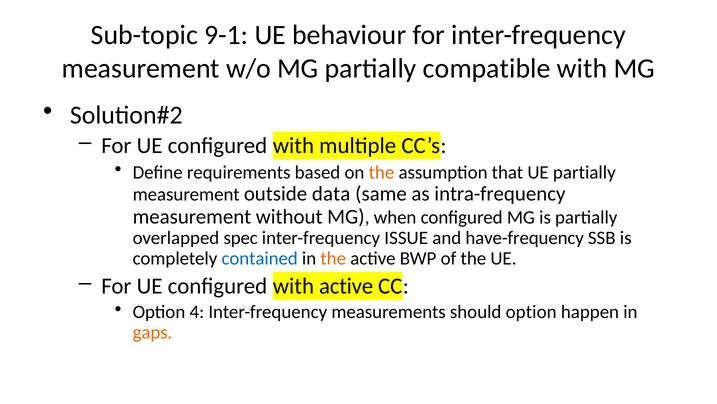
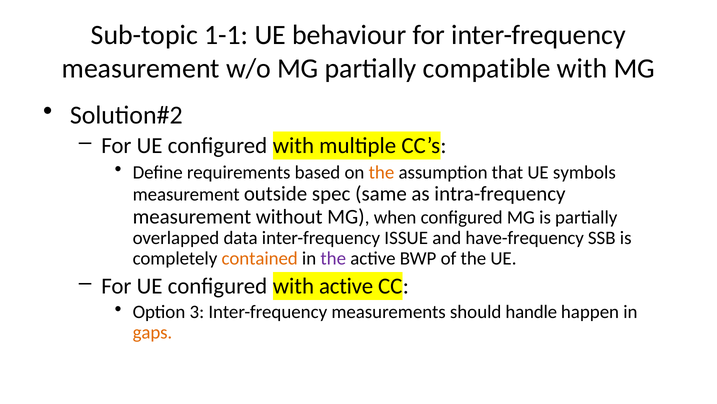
9-1: 9-1 -> 1-1 (226, 35)
UE partially: partially -> symbols (584, 172)
data: data -> spec (331, 194)
spec: spec -> data (241, 238)
contained colour: blue -> orange (260, 258)
the colour: orange -> purple (333, 258)
4: 4 -> 3 (197, 312)
should option: option -> handle (531, 312)
